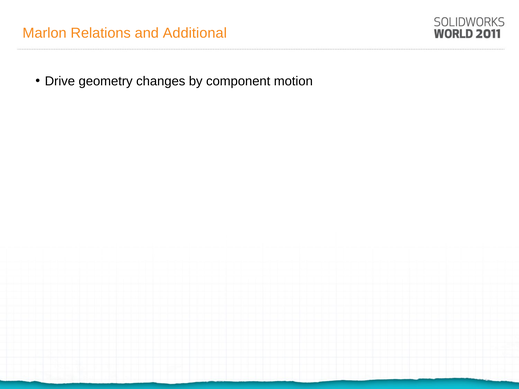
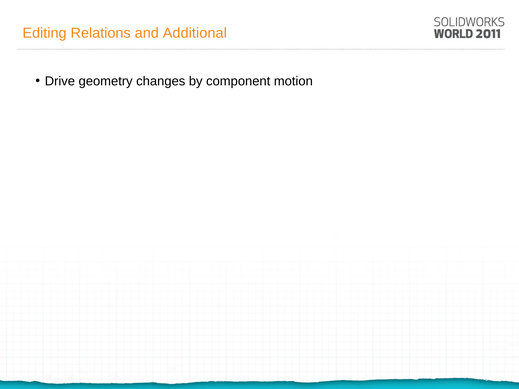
Marlon: Marlon -> Editing (45, 33)
